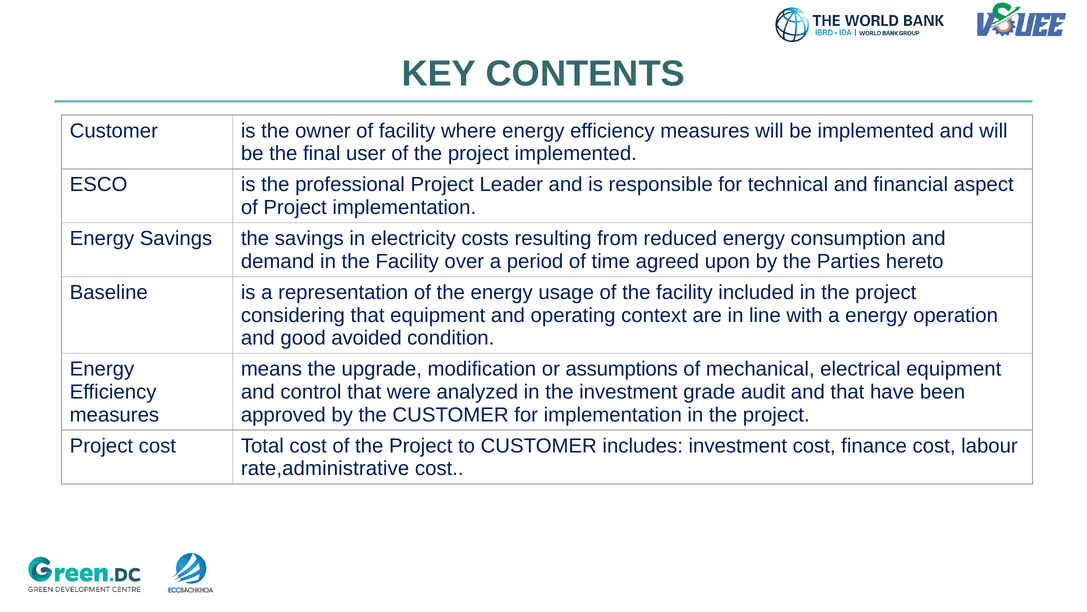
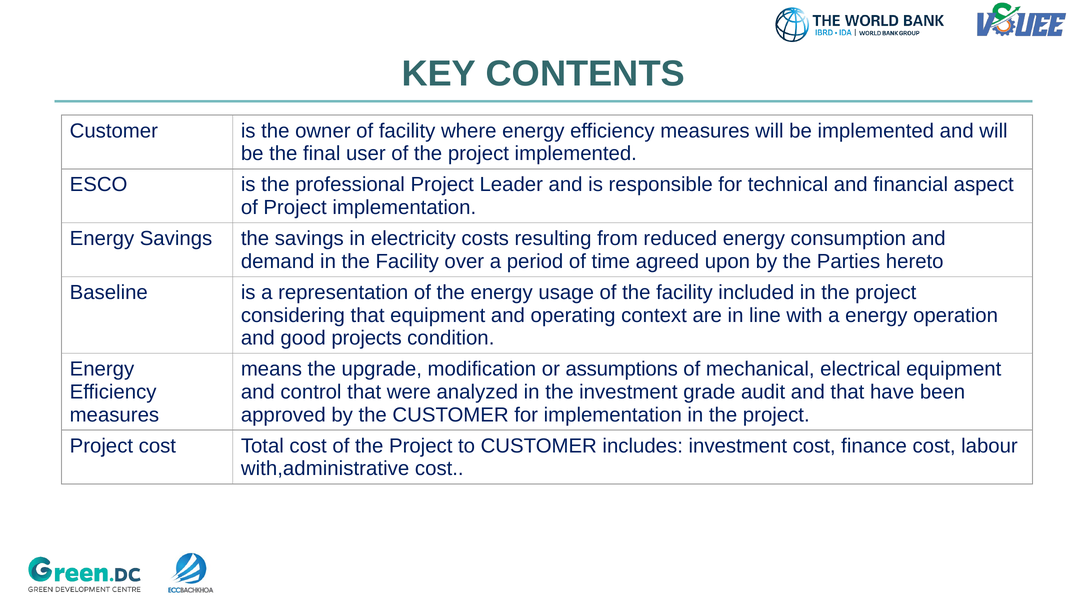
avoided: avoided -> projects (367, 338)
rate,administrative: rate,administrative -> with,administrative (325, 468)
